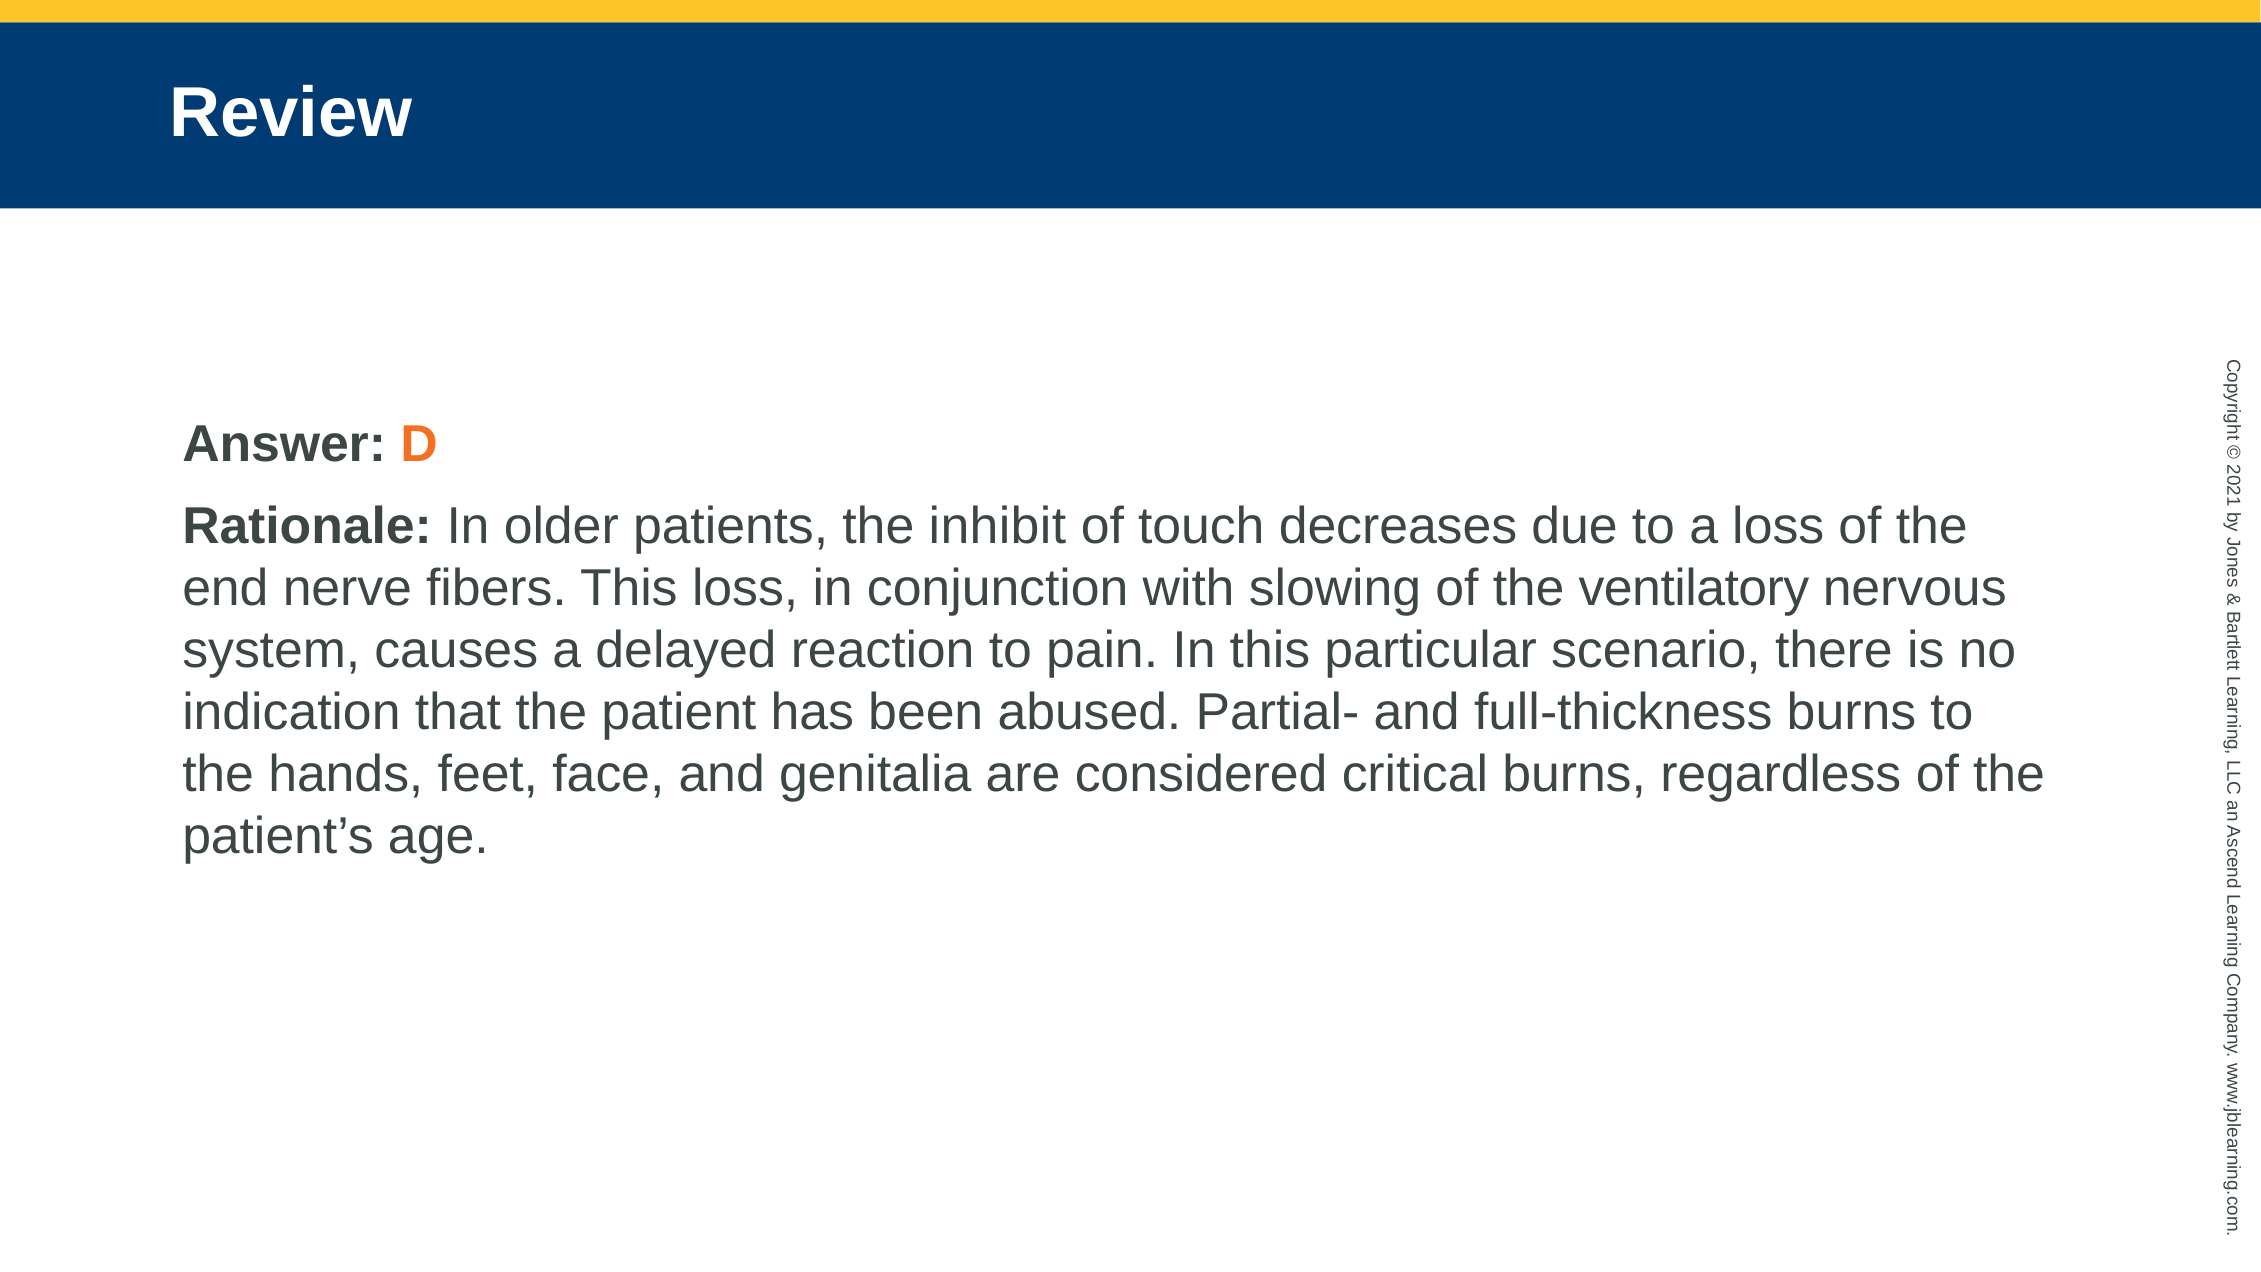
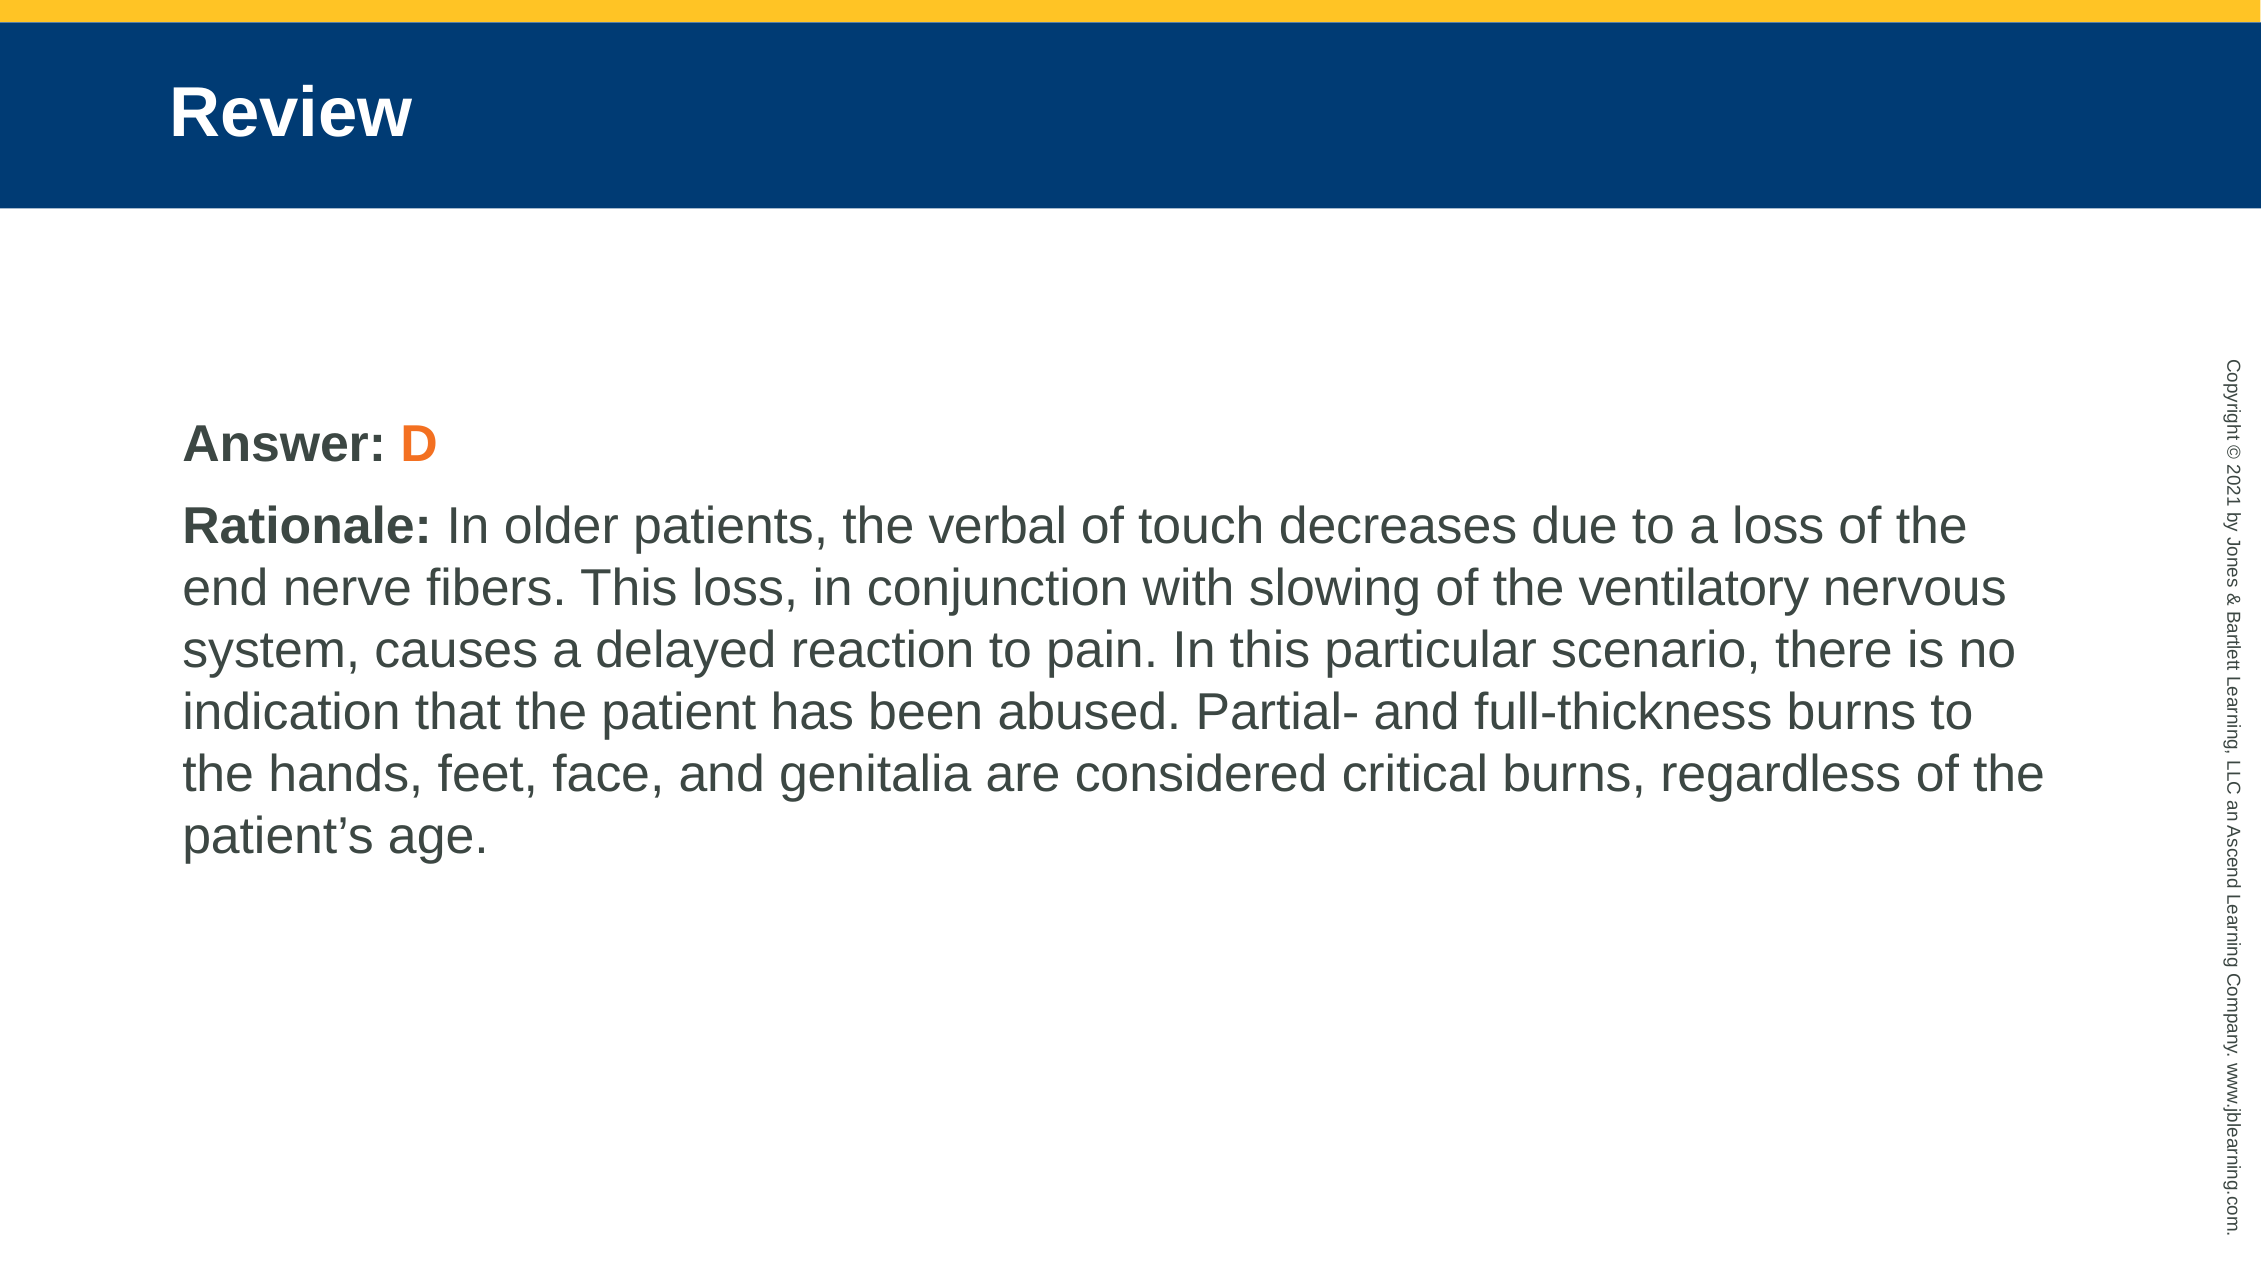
inhibit: inhibit -> verbal (998, 526)
